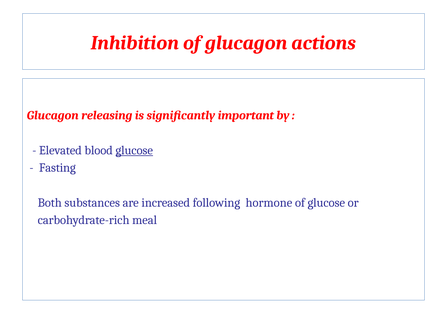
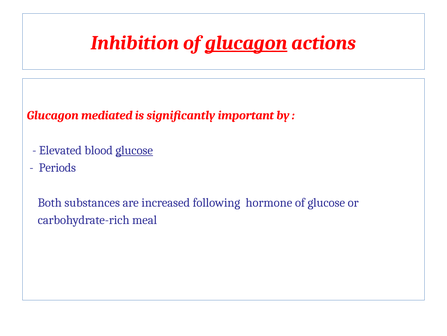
glucagon underline: none -> present (246, 43)
releasing: releasing -> mediated (107, 115)
Fasting: Fasting -> Periods (57, 167)
